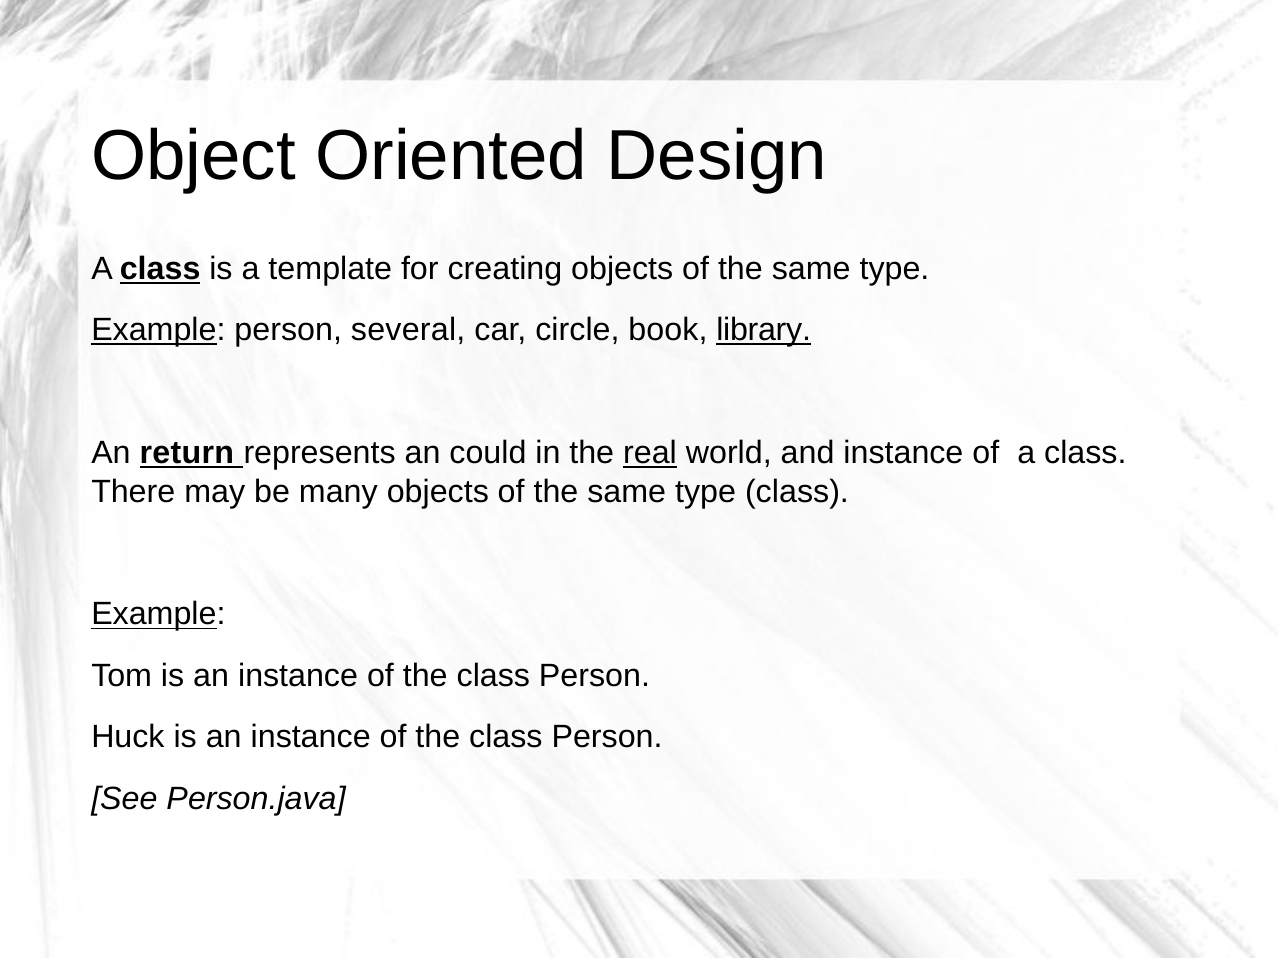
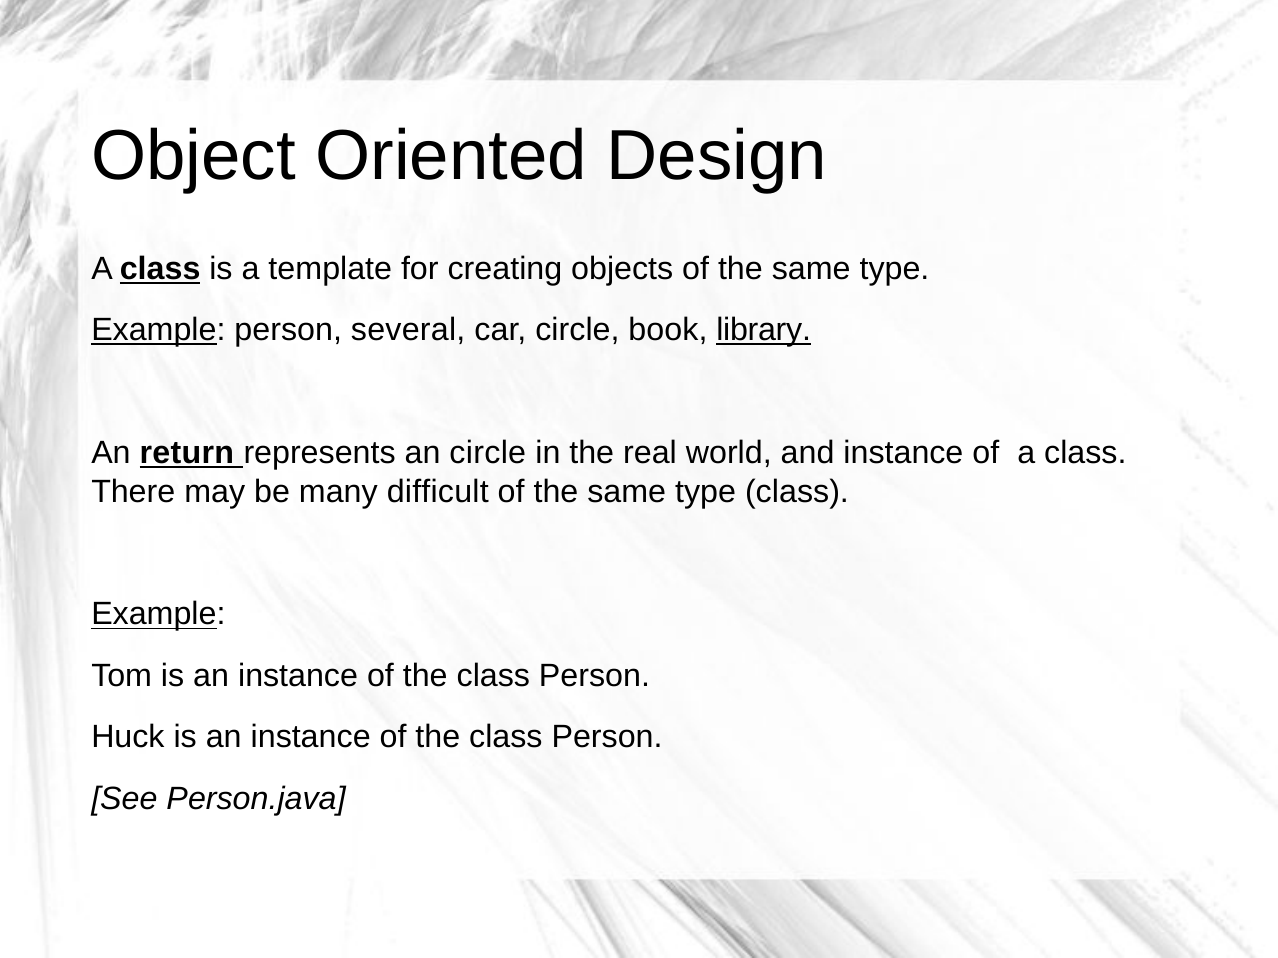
an could: could -> circle (488, 453)
real underline: present -> none (650, 453)
many objects: objects -> difficult (438, 492)
